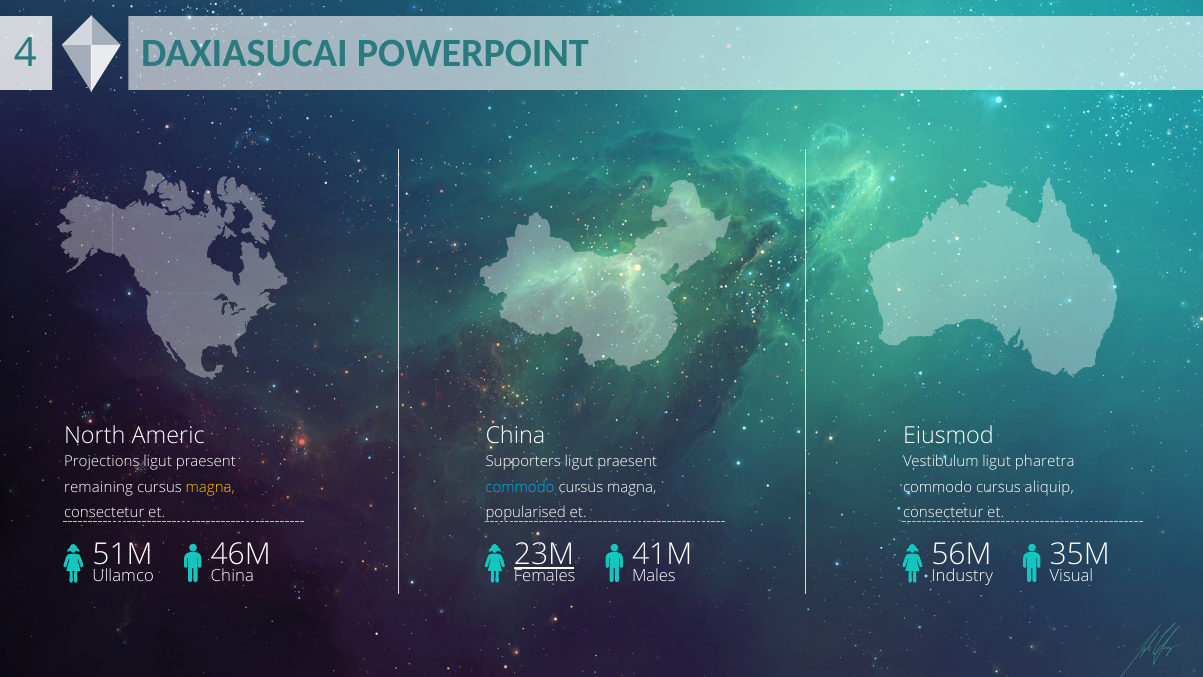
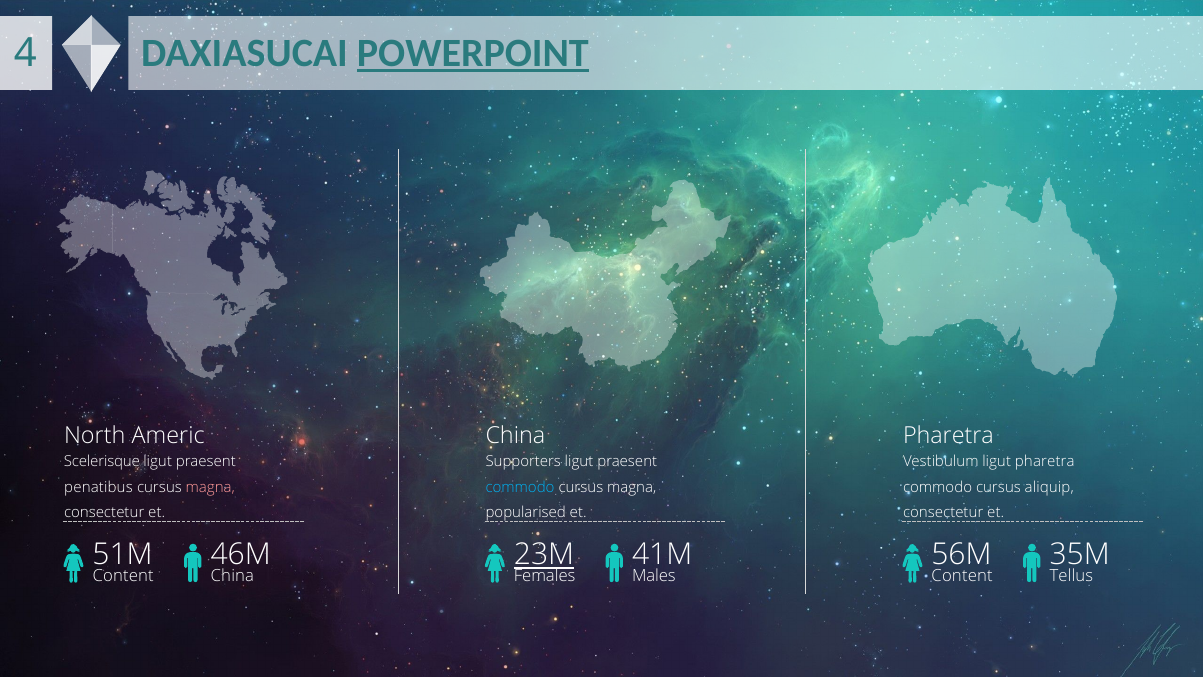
POWERPOINT underline: none -> present (473, 53)
Eiusmod: Eiusmod -> Pharetra (948, 436)
Projections: Projections -> Scelerisque (102, 462)
remaining: remaining -> penatibus (99, 487)
magna colour: yellow -> pink (210, 487)
Ullamco: Ullamco -> Content (123, 576)
Industry: Industry -> Content (962, 576)
Visual: Visual -> Tellus (1071, 576)
